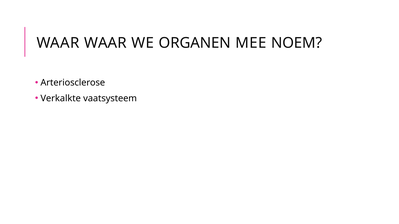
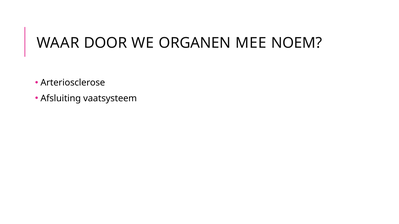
WAAR WAAR: WAAR -> DOOR (106, 43)
Verkalkte: Verkalkte -> Afsluiting (61, 98)
